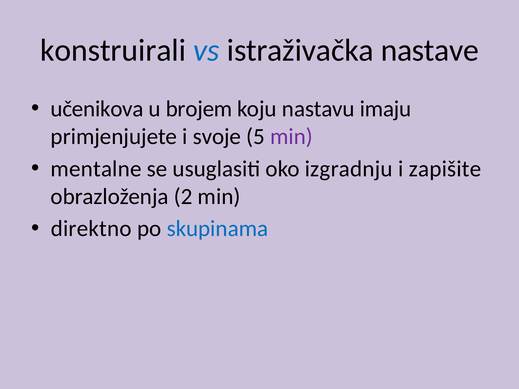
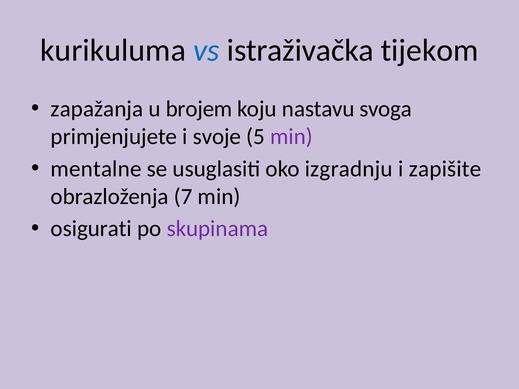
konstruirali: konstruirali -> kurikuluma (113, 50)
nastave: nastave -> tijekom (430, 50)
učenikova: učenikova -> zapažanja (97, 109)
imaju: imaju -> svoga (386, 109)
2: 2 -> 7 (183, 197)
direktno: direktno -> osigurati (91, 229)
skupinama colour: blue -> purple (217, 229)
